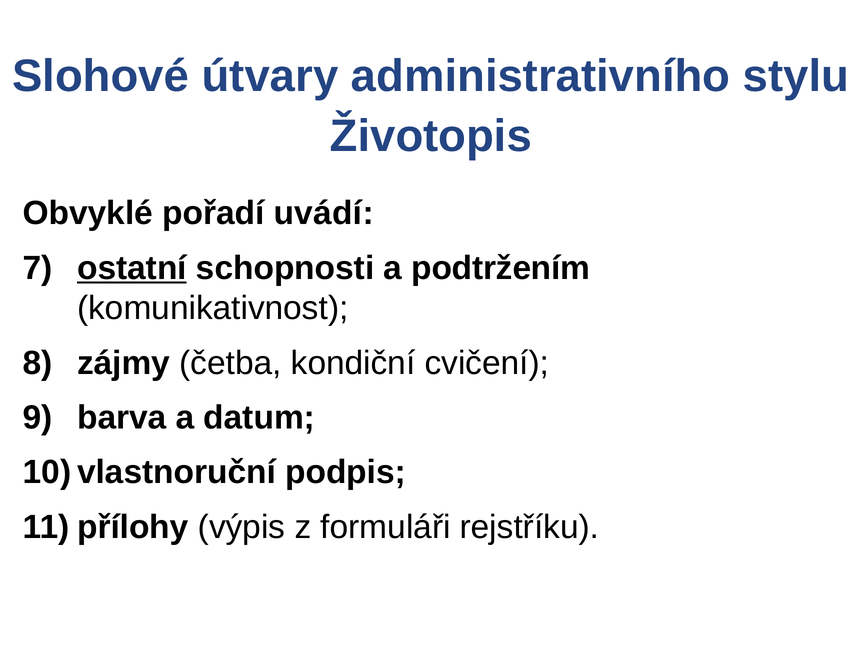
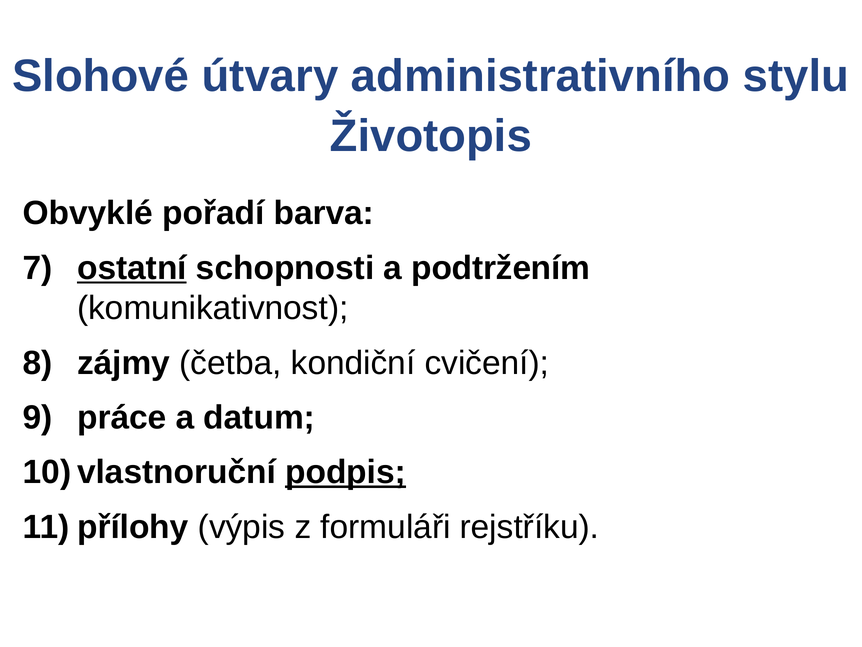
uvádí: uvádí -> barva (324, 213)
barva: barva -> práce (122, 417)
podpis underline: none -> present (346, 472)
